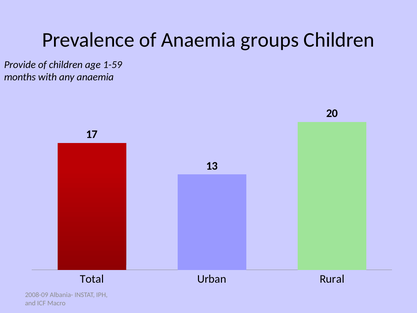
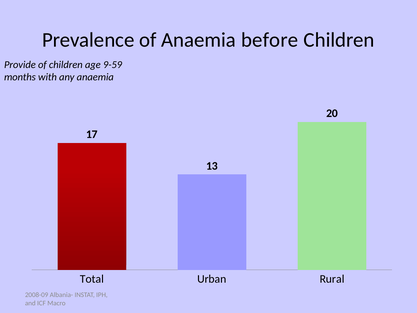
groups: groups -> before (270, 40)
1-59: 1-59 -> 9-59 (113, 65)
